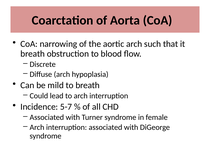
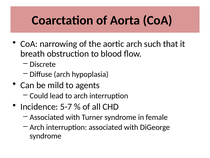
to breath: breath -> agents (88, 85)
